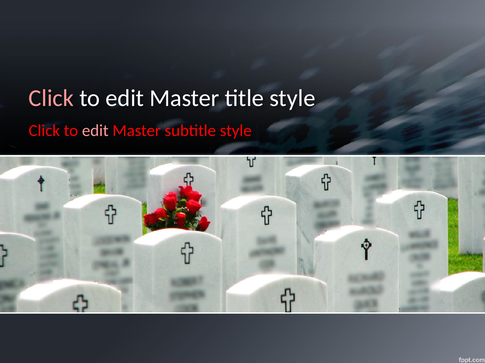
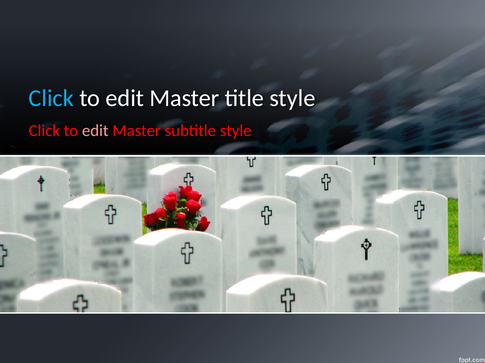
Click colour: pink -> light blue (51, 99)
